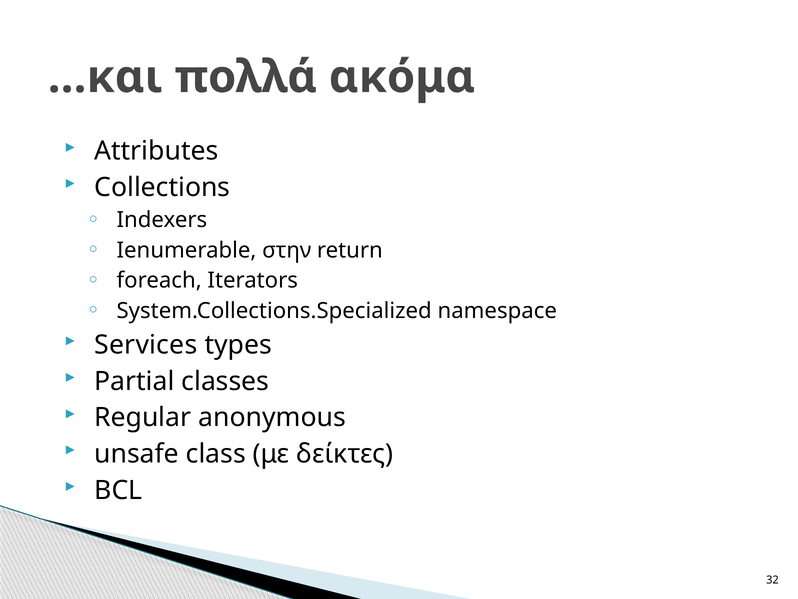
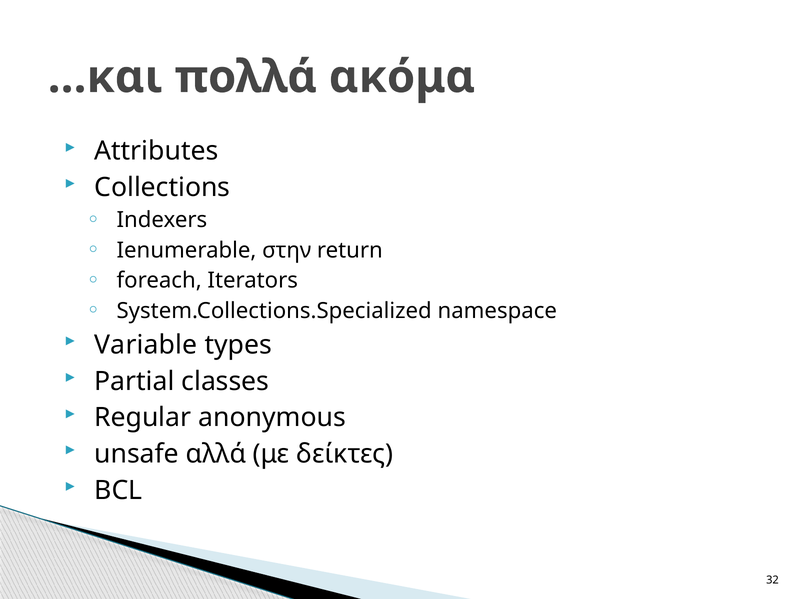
Services: Services -> Variable (146, 345)
class: class -> αλλά (216, 454)
